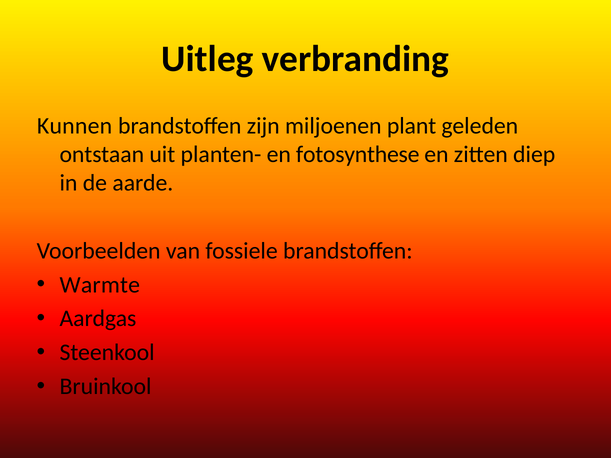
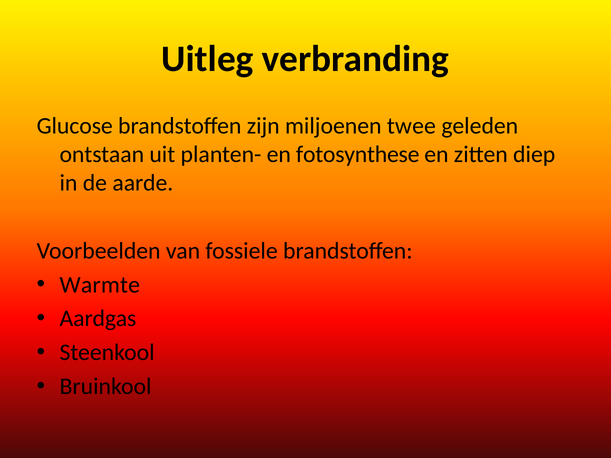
Kunnen: Kunnen -> Glucose (75, 126)
plant: plant -> twee (411, 126)
